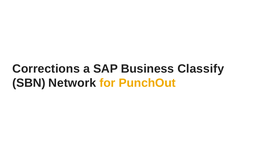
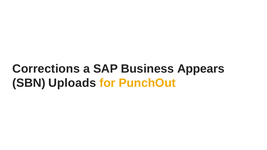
Classify: Classify -> Appears (201, 69)
Network: Network -> Uploads (72, 83)
